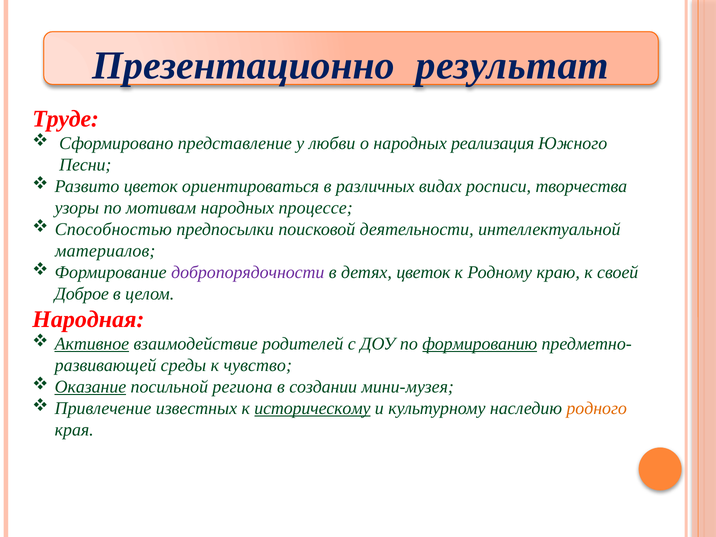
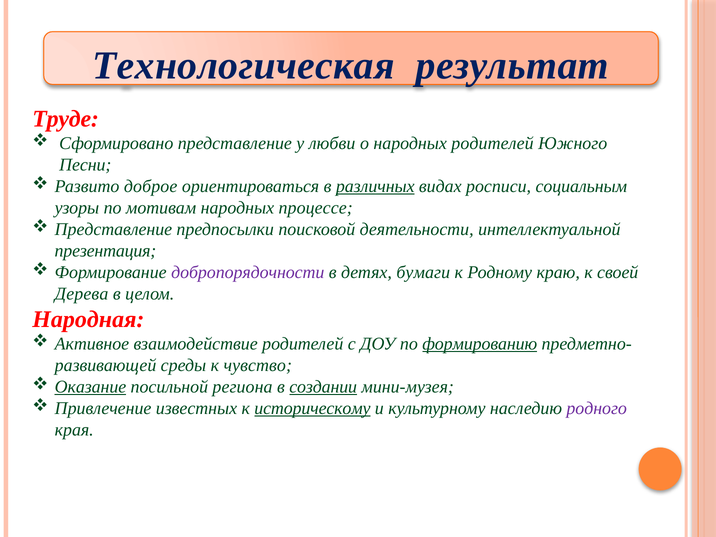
Презентационно: Презентационно -> Технологическая (243, 66)
народных реализация: реализация -> родителей (492, 143)
Развито цветок: цветок -> доброе (151, 186)
различных underline: none -> present (375, 186)
творчества: творчества -> социальным (581, 186)
Способностью: Способностью -> Представление (113, 229)
материалов: материалов -> презентация (105, 251)
детях цветок: цветок -> бумаги (423, 272)
Доброе: Доброе -> Дерева (82, 294)
Активное underline: present -> none (92, 344)
создании underline: none -> present (323, 387)
родного colour: orange -> purple (597, 408)
